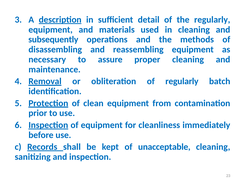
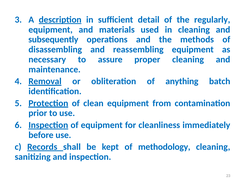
of regularly: regularly -> anything (182, 81)
unacceptable: unacceptable -> methodology (164, 147)
